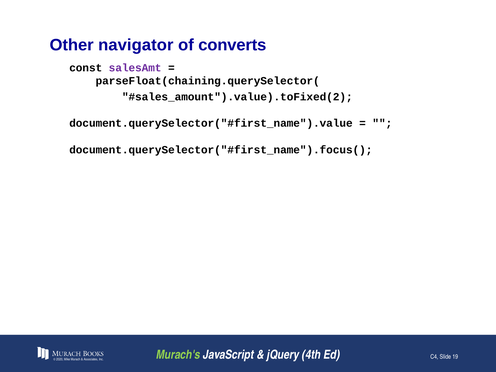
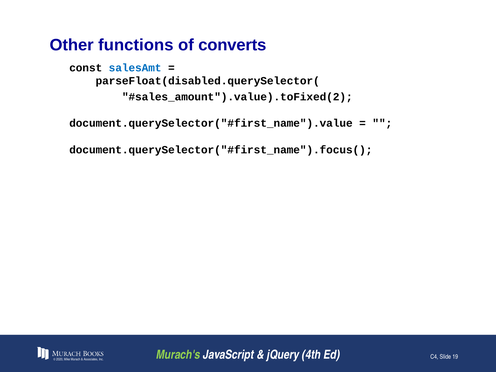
navigator: navigator -> functions (136, 45)
salesAmt colour: purple -> blue (135, 68)
parseFloat(chaining.querySelector(: parseFloat(chaining.querySelector( -> parseFloat(disabled.querySelector( (208, 81)
